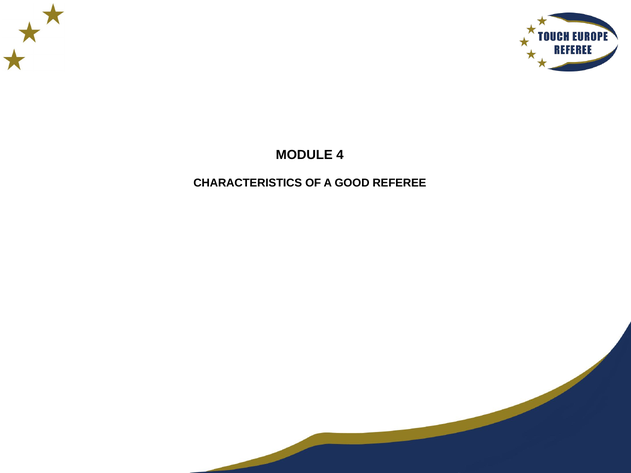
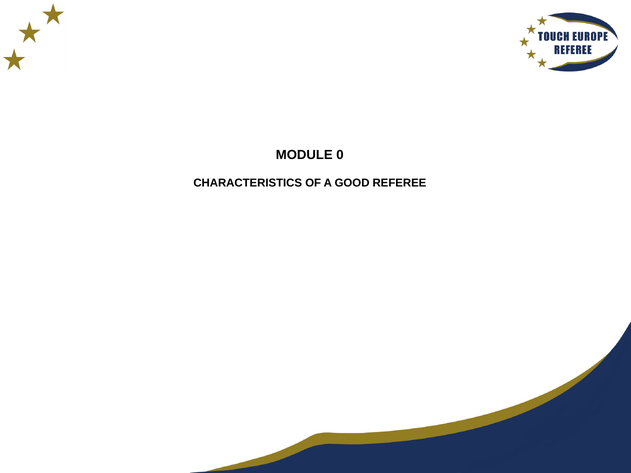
4: 4 -> 0 (340, 155)
